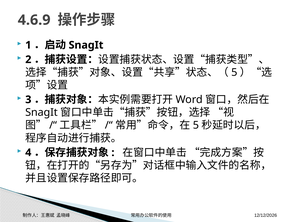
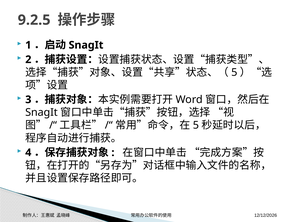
4.6.9: 4.6.9 -> 9.2.5 (34, 20)
